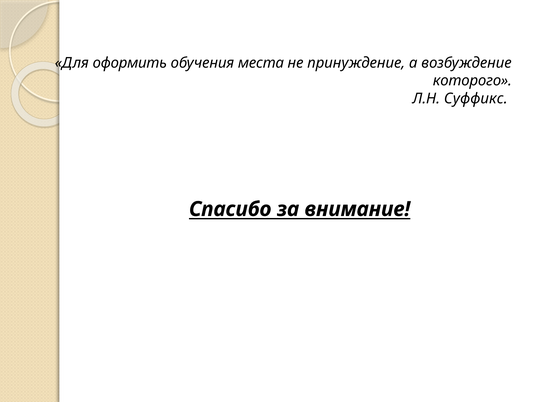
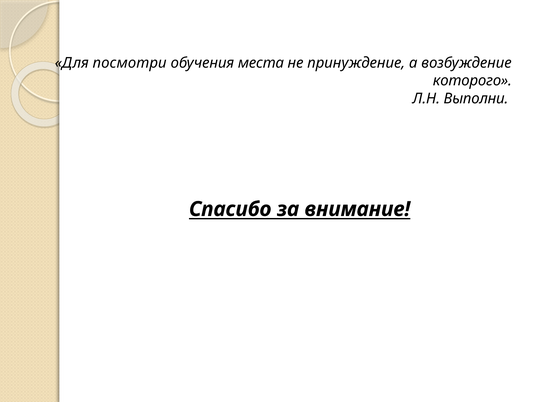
оформить: оформить -> посмотри (130, 63)
Суффикс: Суффикс -> Выполни (476, 99)
